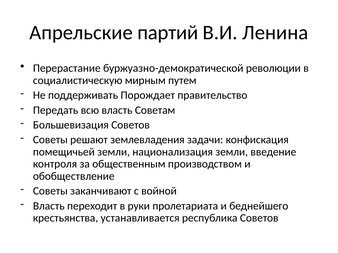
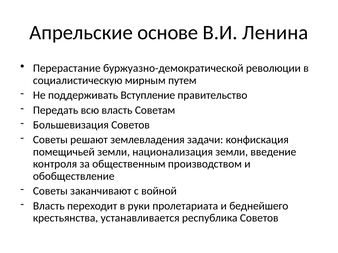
партий: партий -> основе (168, 33)
Порождает: Порождает -> Вступление (148, 95)
